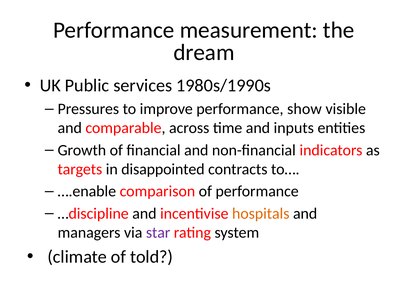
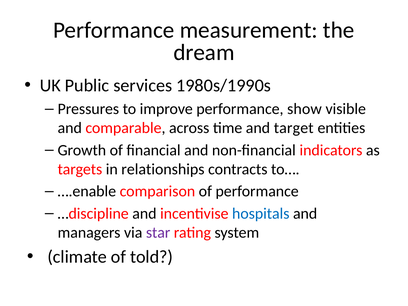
inputs: inputs -> target (294, 128)
disappointed: disappointed -> relationships (163, 169)
hospitals colour: orange -> blue (261, 214)
